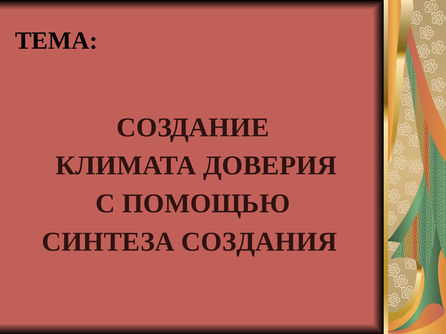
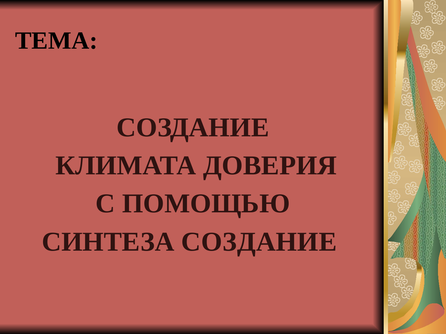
СИНТЕЗА СОЗДАНИЯ: СОЗДАНИЯ -> СОЗДАНИЕ (259, 242)
